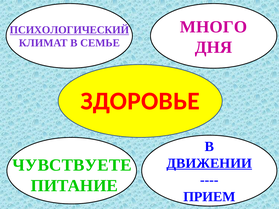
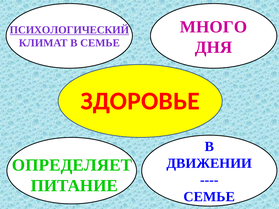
ДВИЖЕНИИ underline: present -> none (209, 163)
ЧУВСТВУЕТЕ: ЧУВСТВУЕТЕ -> ОПРЕДЕЛЯЕТ (72, 165)
ПРИЕМ: ПРИЕМ -> СЕМЬЕ (209, 197)
